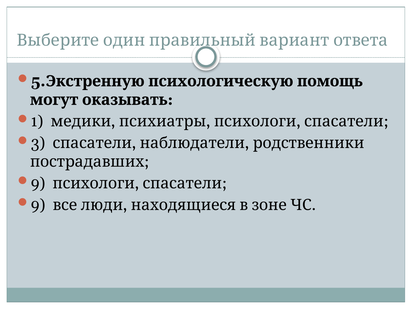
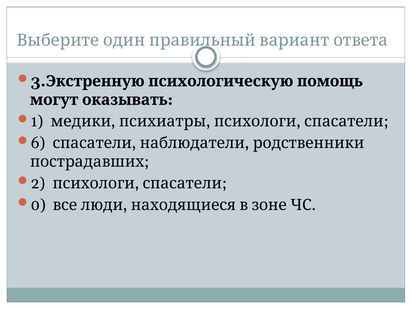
5: 5 -> 3 (38, 81)
3: 3 -> 6 (38, 143)
9: 9 -> 2 (38, 183)
9: 9 -> 0 (38, 205)
